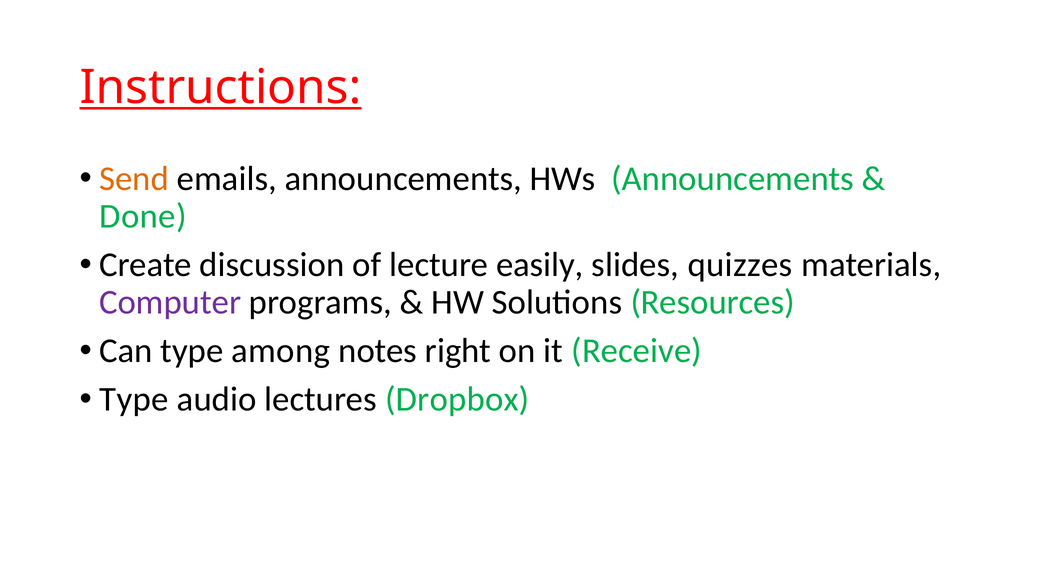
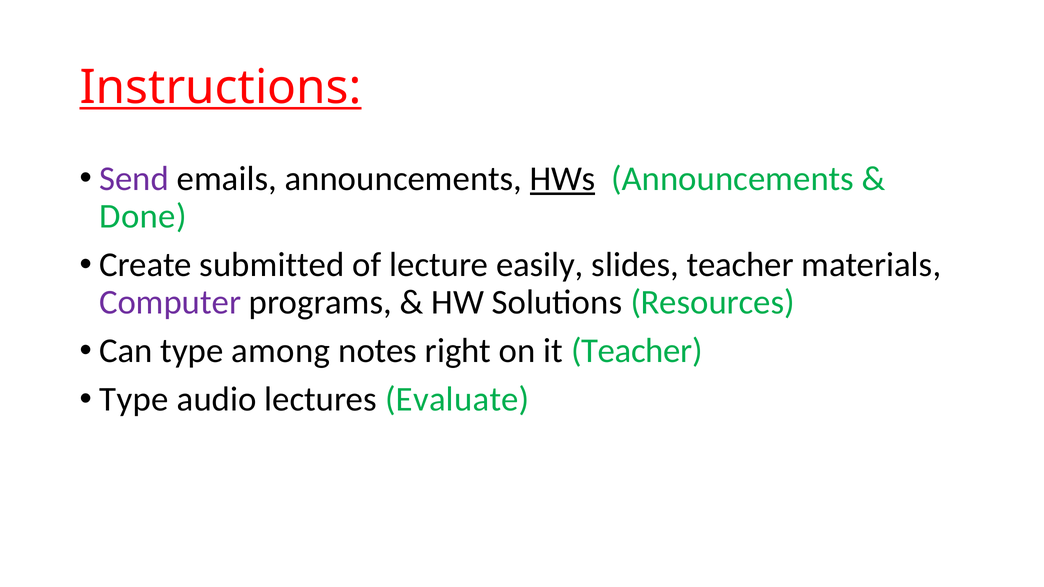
Send colour: orange -> purple (134, 179)
HWs underline: none -> present (563, 179)
discussion: discussion -> submitted (272, 265)
slides quizzes: quizzes -> teacher (740, 265)
it Receive: Receive -> Teacher (637, 351)
Dropbox: Dropbox -> Evaluate (457, 400)
